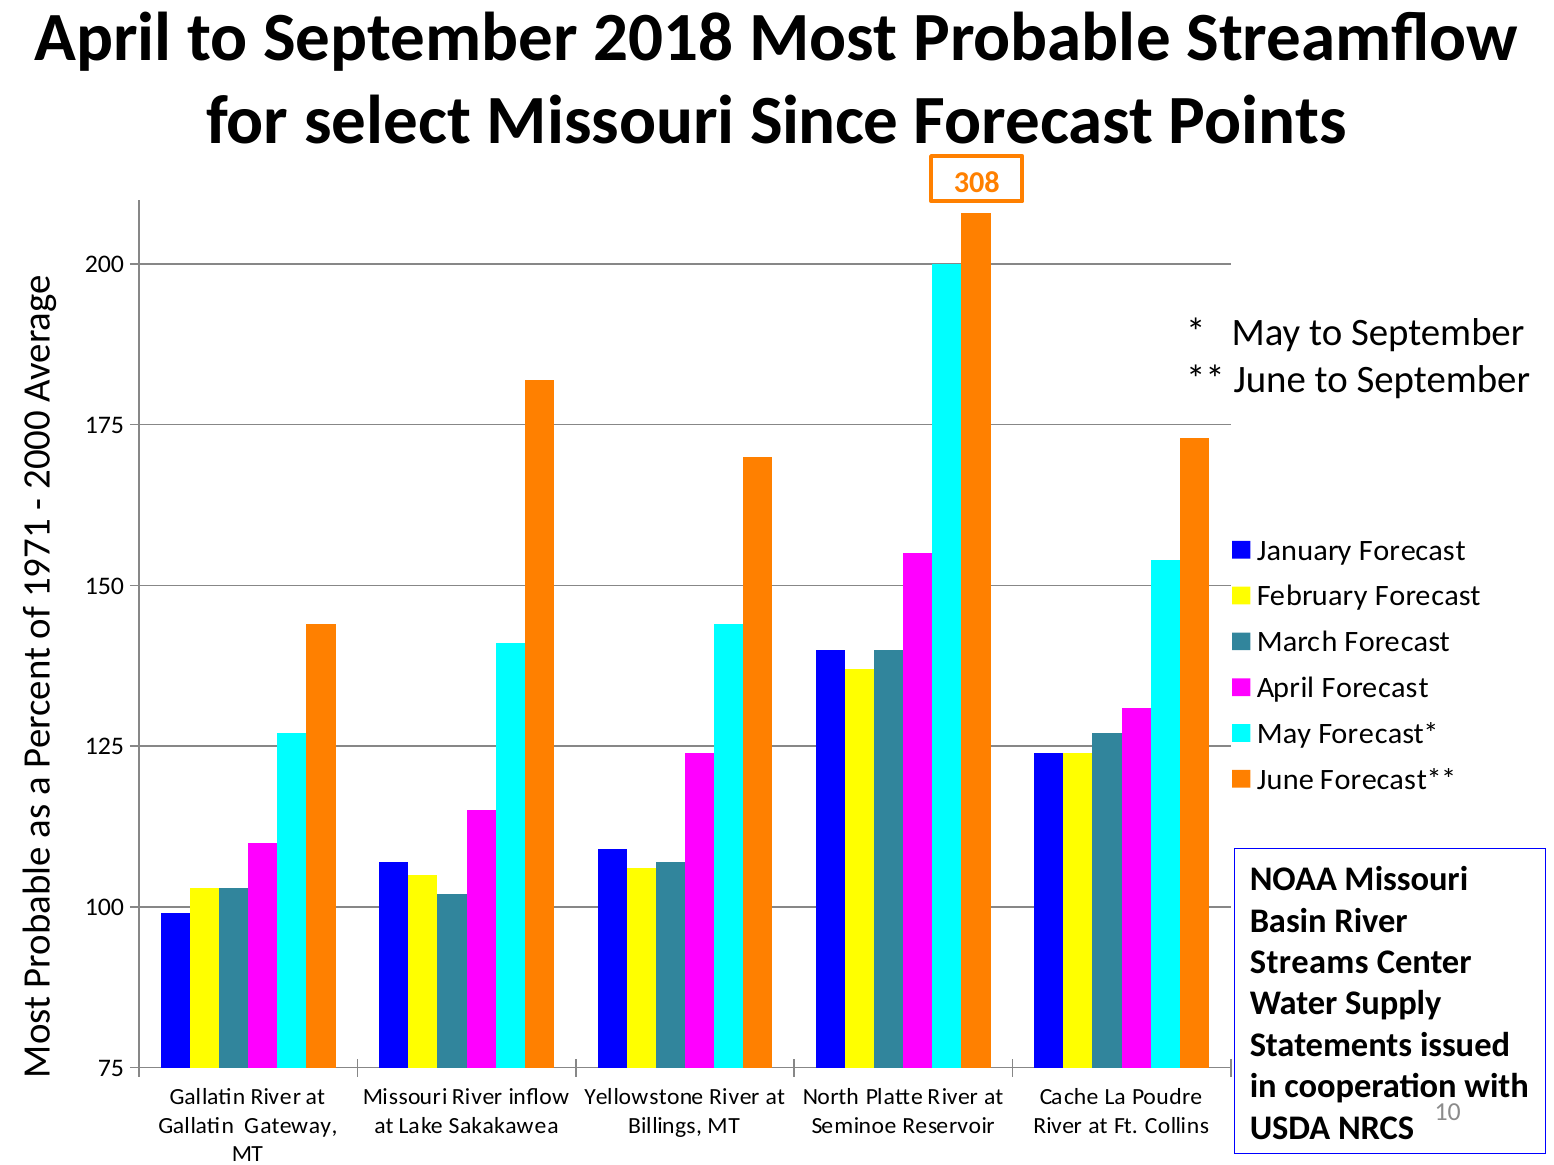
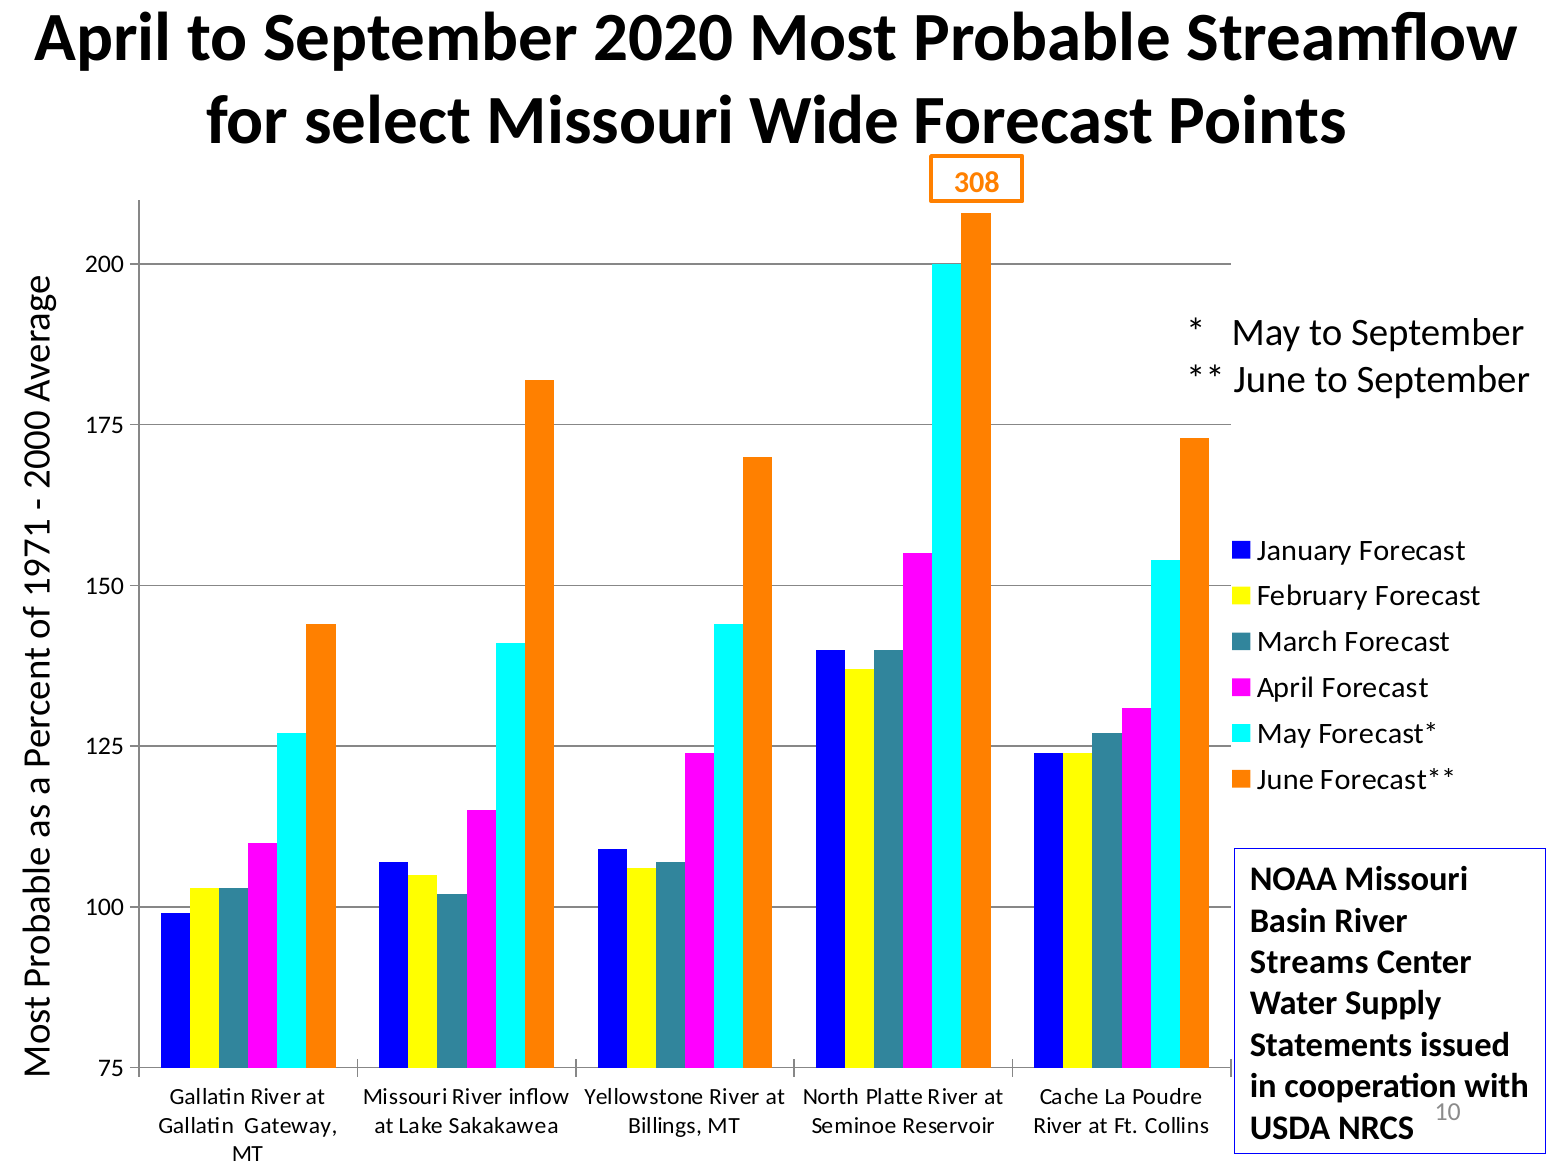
2018: 2018 -> 2020 (664, 38)
Since: Since -> Wide (824, 121)
